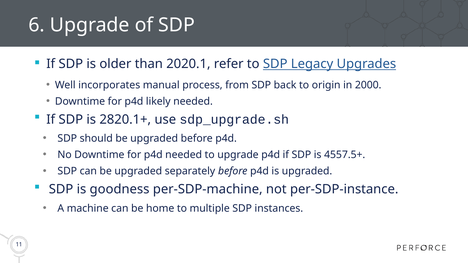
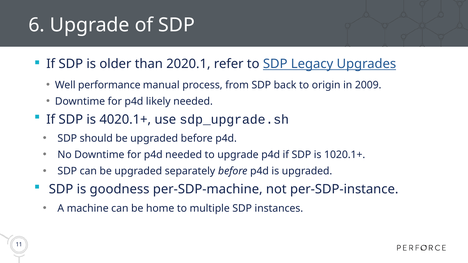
incorporates: incorporates -> performance (109, 85)
2000: 2000 -> 2009 (368, 85)
2820.1+: 2820.1+ -> 4020.1+ (125, 120)
4557.5+: 4557.5+ -> 1020.1+ (345, 155)
